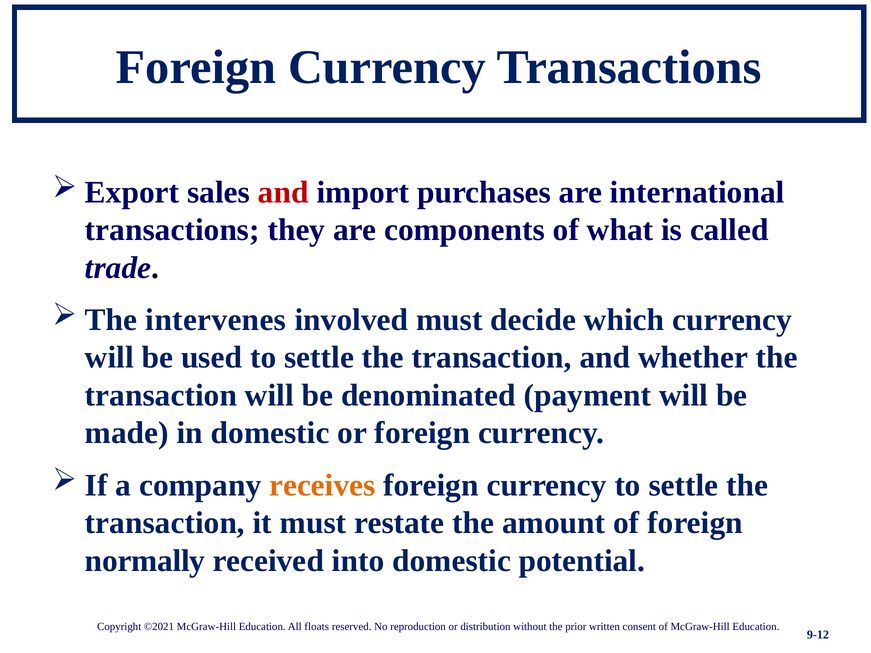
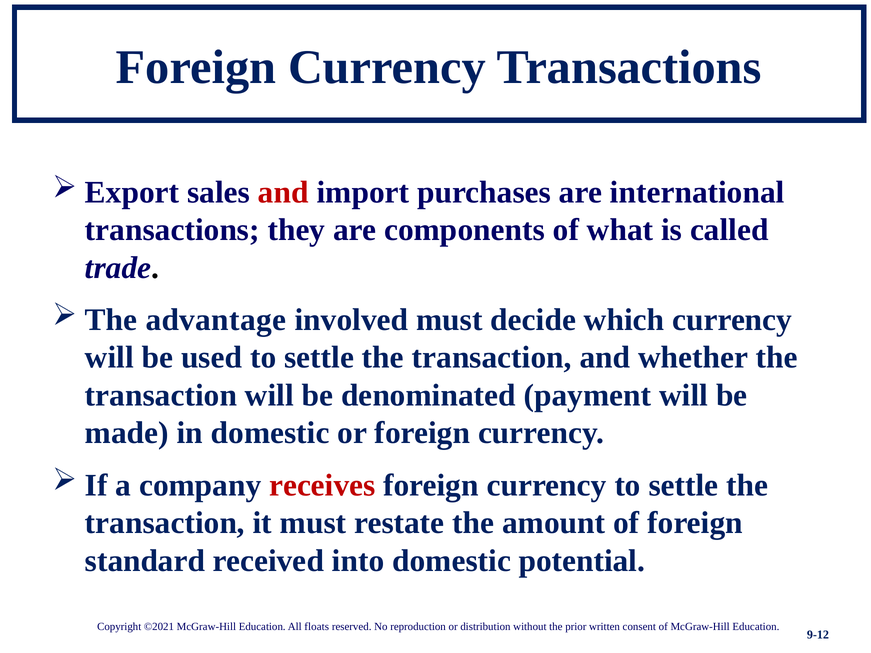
intervenes: intervenes -> advantage (216, 320)
receives colour: orange -> red (322, 485)
normally: normally -> standard (145, 561)
